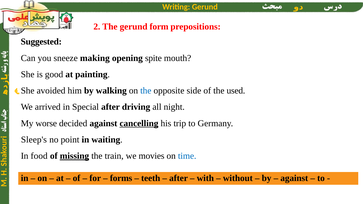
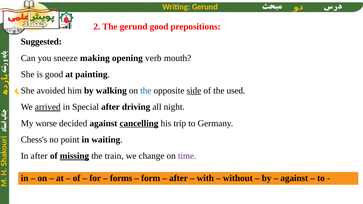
gerund form: form -> good (159, 27)
spite: spite -> verb (153, 58)
side underline: none -> present (194, 91)
arrived underline: none -> present (48, 107)
Sleep's: Sleep's -> Chess's (34, 140)
In food: food -> after (39, 156)
movies: movies -> change (152, 156)
time colour: blue -> purple (187, 156)
teeth: teeth -> form (151, 178)
